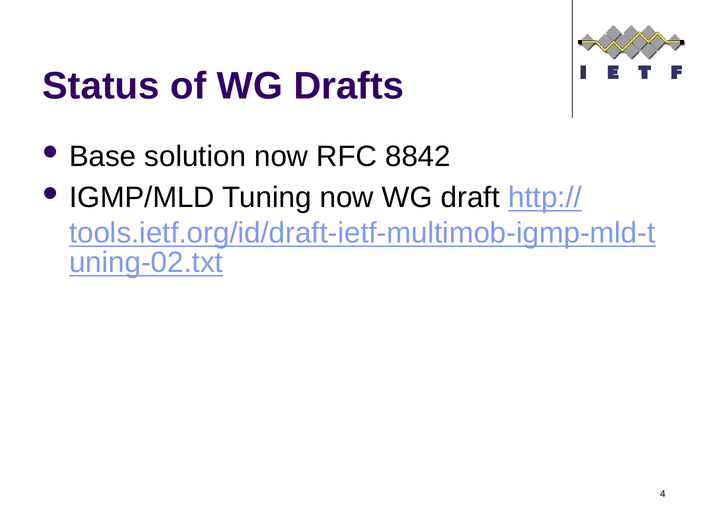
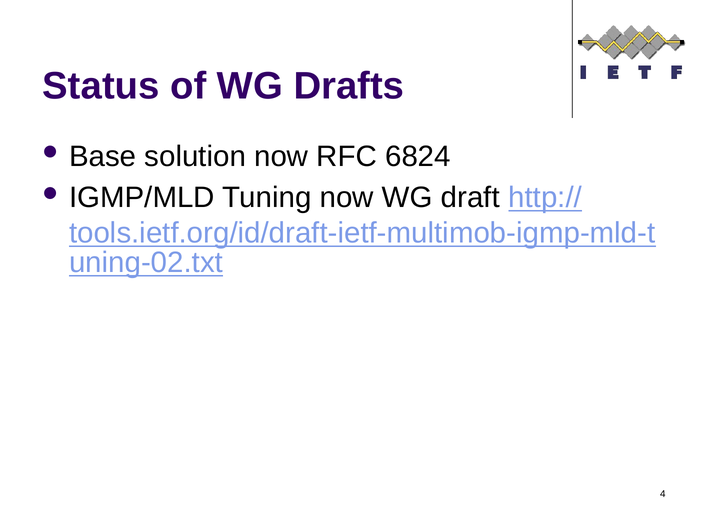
8842: 8842 -> 6824 (418, 156)
